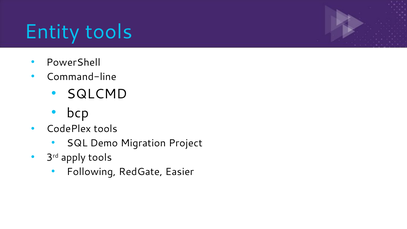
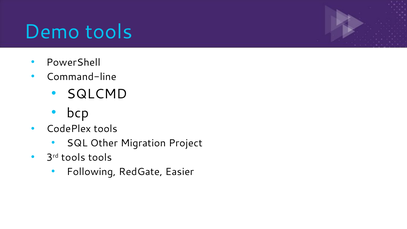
Entity: Entity -> Demo (52, 32)
Demo: Demo -> Other (104, 143)
3rd apply: apply -> tools (73, 157)
